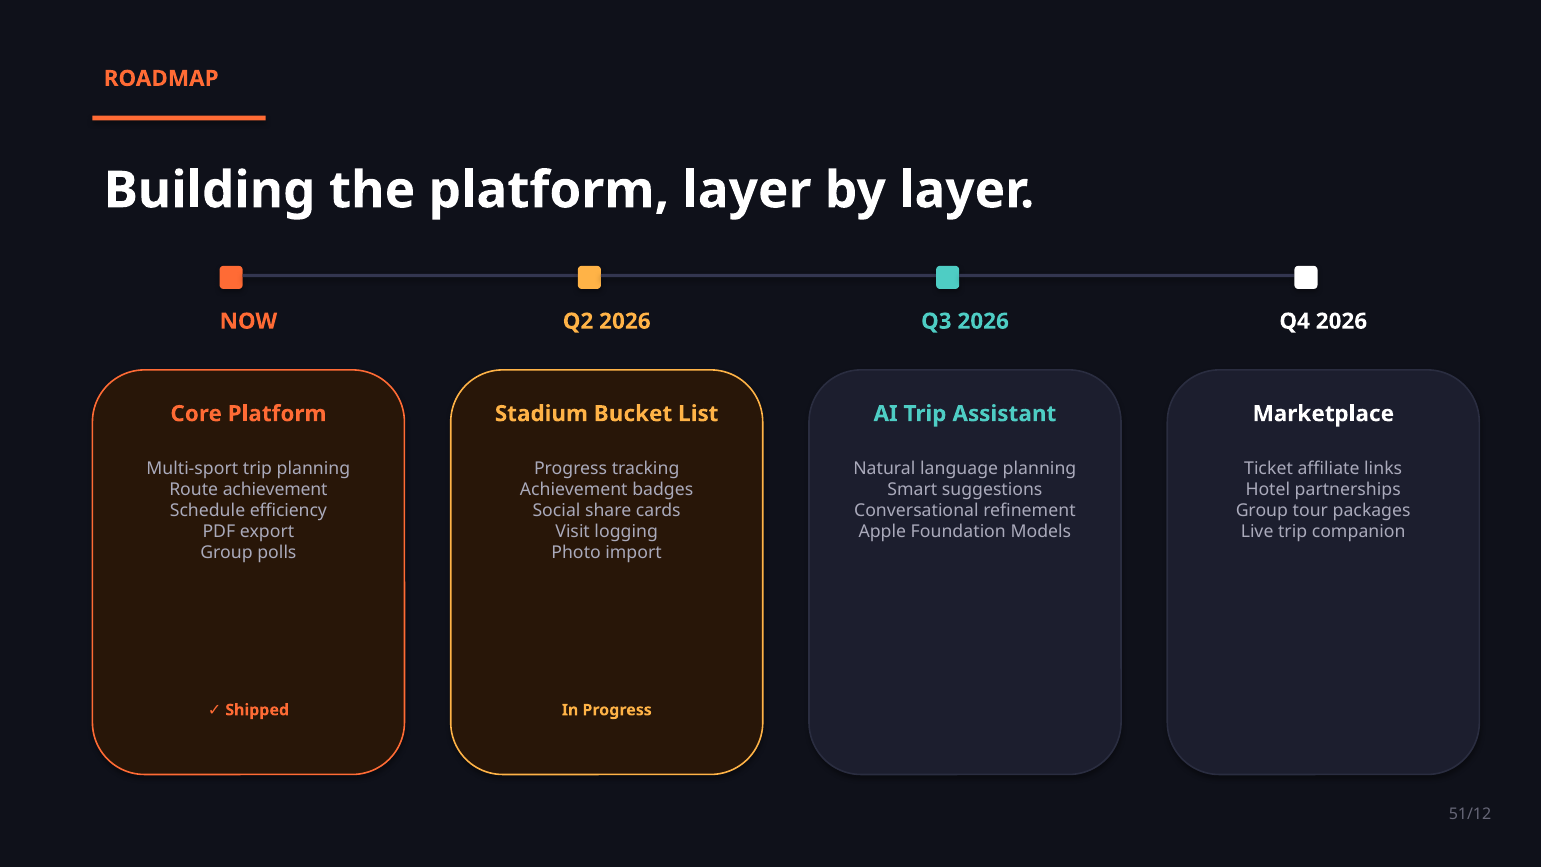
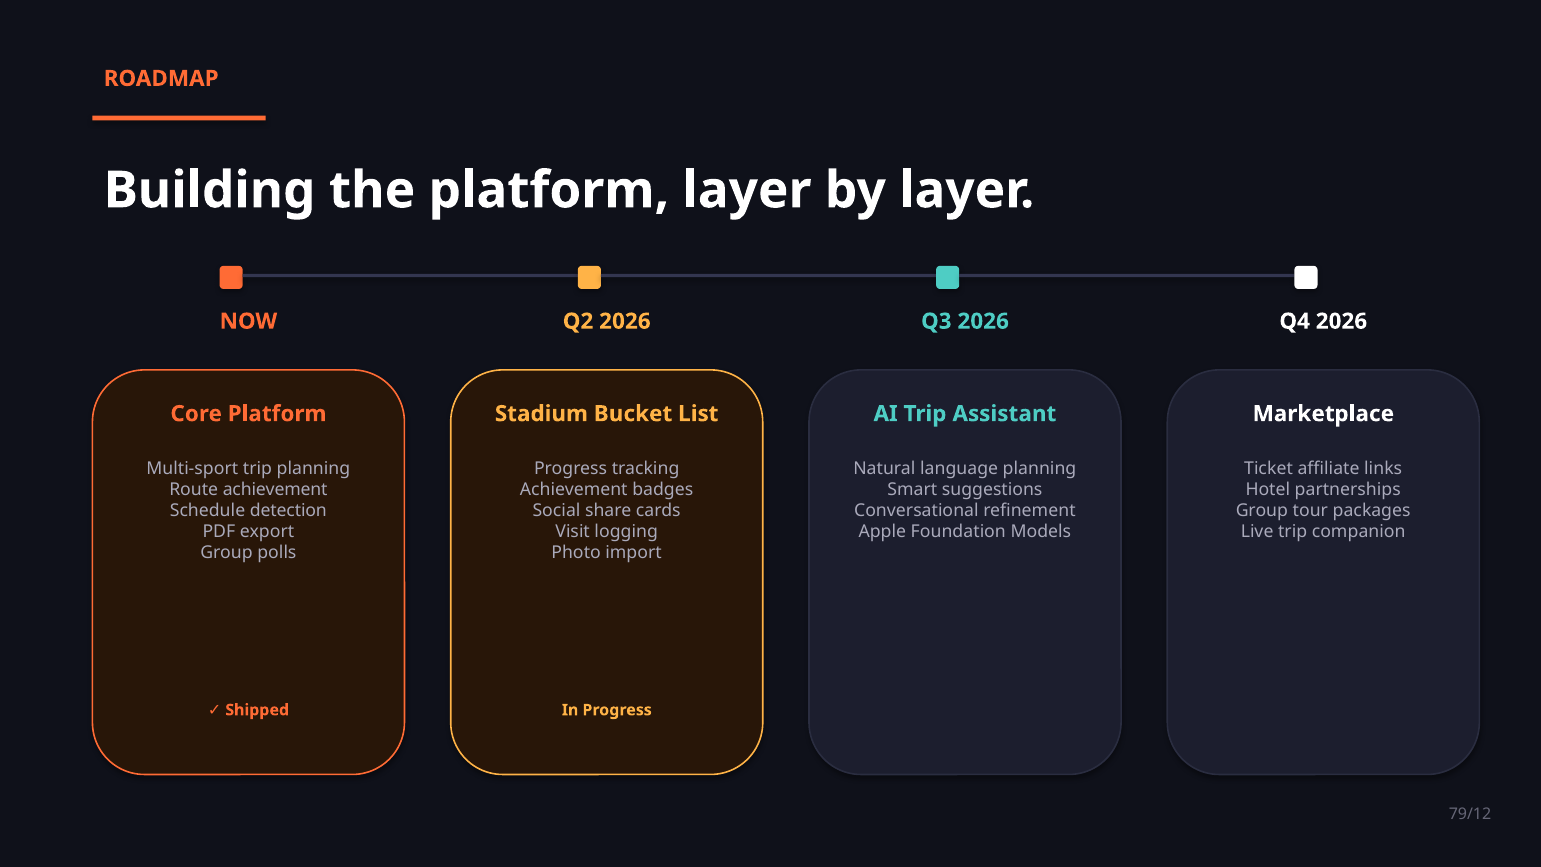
efficiency: efficiency -> detection (288, 511)
51/12: 51/12 -> 79/12 (1470, 814)
